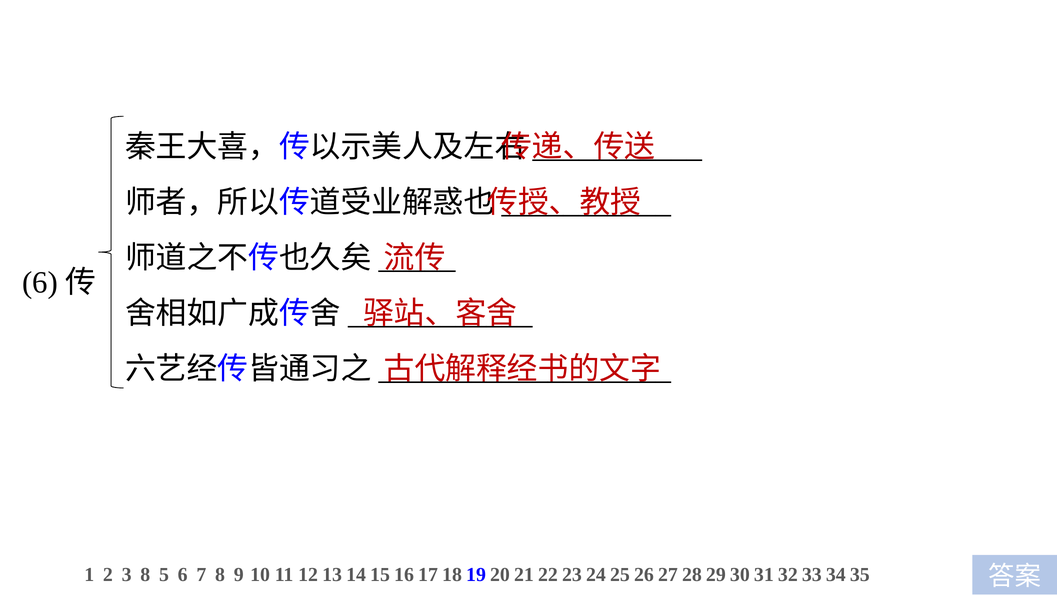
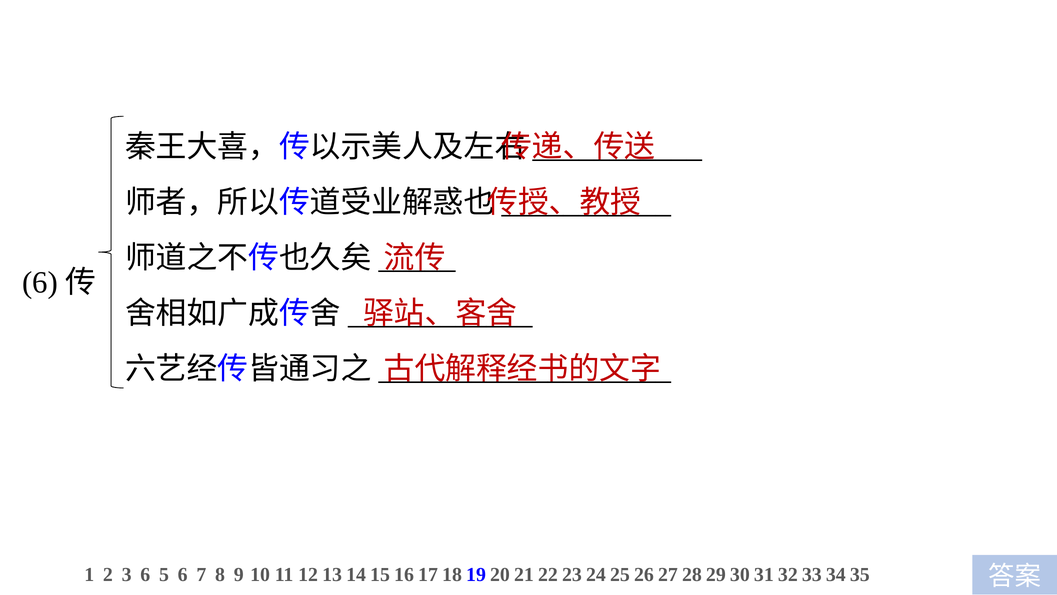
3 8: 8 -> 6 (145, 574)
